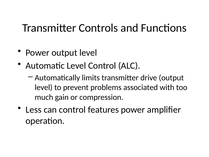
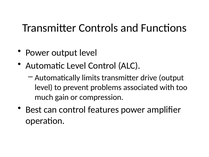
Less: Less -> Best (34, 109)
